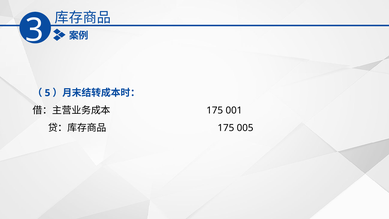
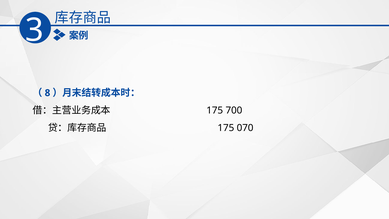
5: 5 -> 8 (47, 93)
001: 001 -> 700 (234, 110)
005: 005 -> 070 (245, 128)
